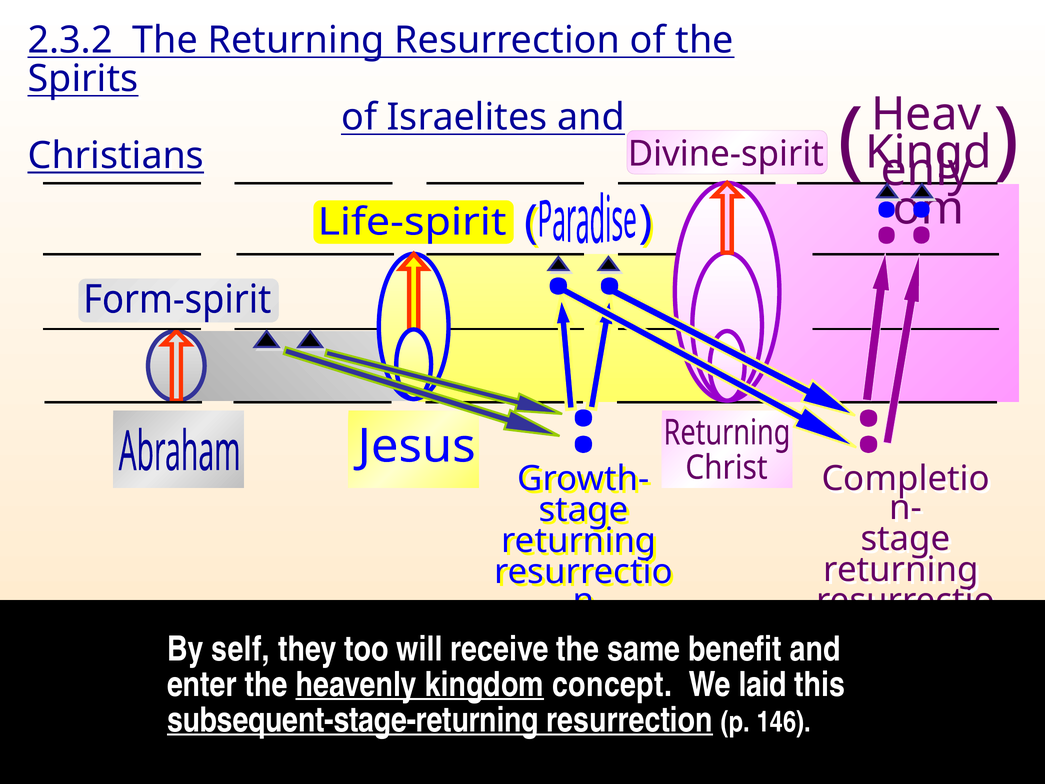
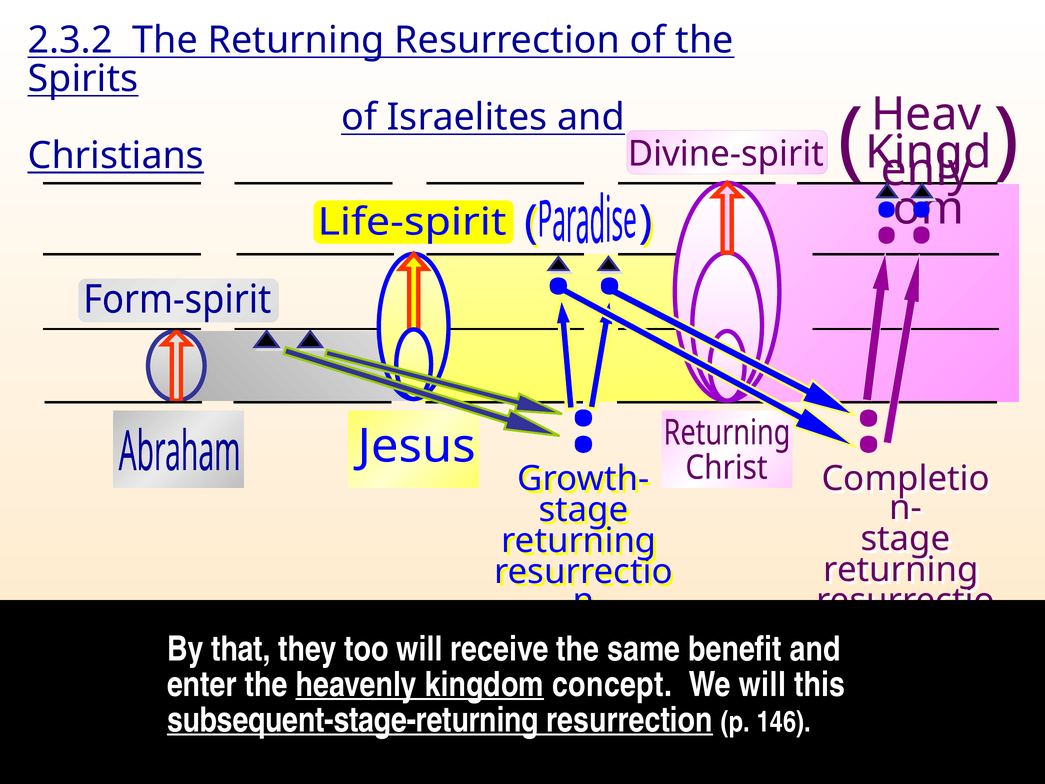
self: self -> that (241, 649)
We laid: laid -> will (762, 685)
